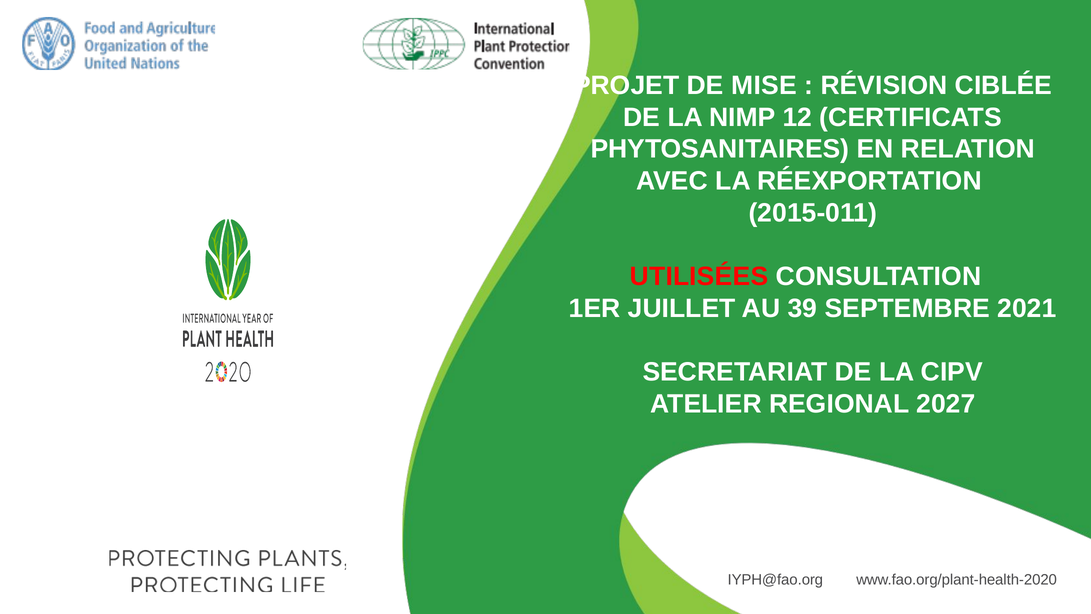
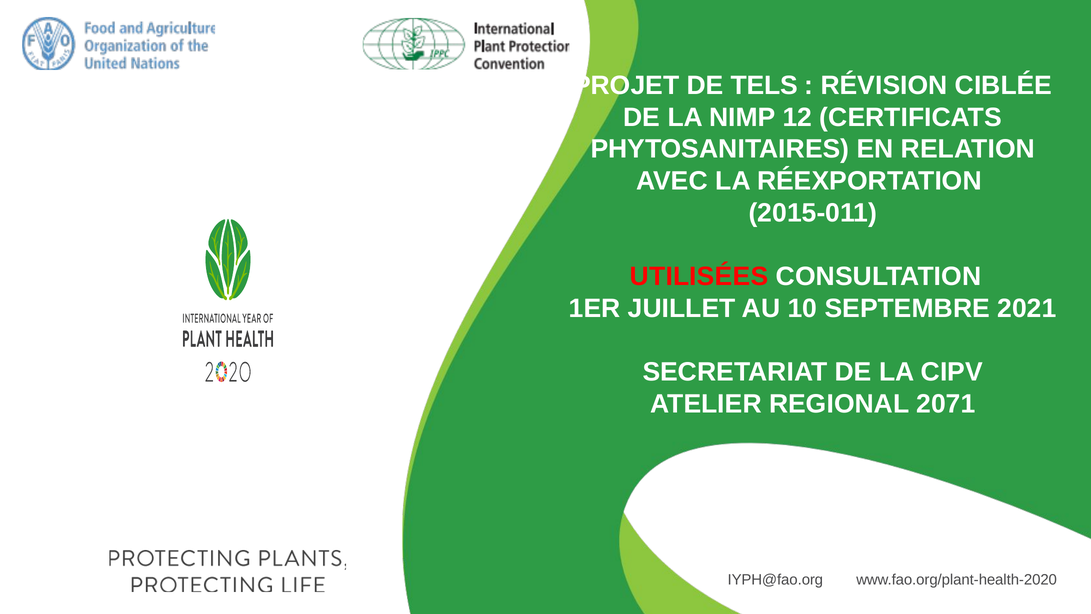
MISE: MISE -> TELS (764, 85)
39: 39 -> 10 (802, 308)
2027: 2027 -> 2071 (946, 404)
